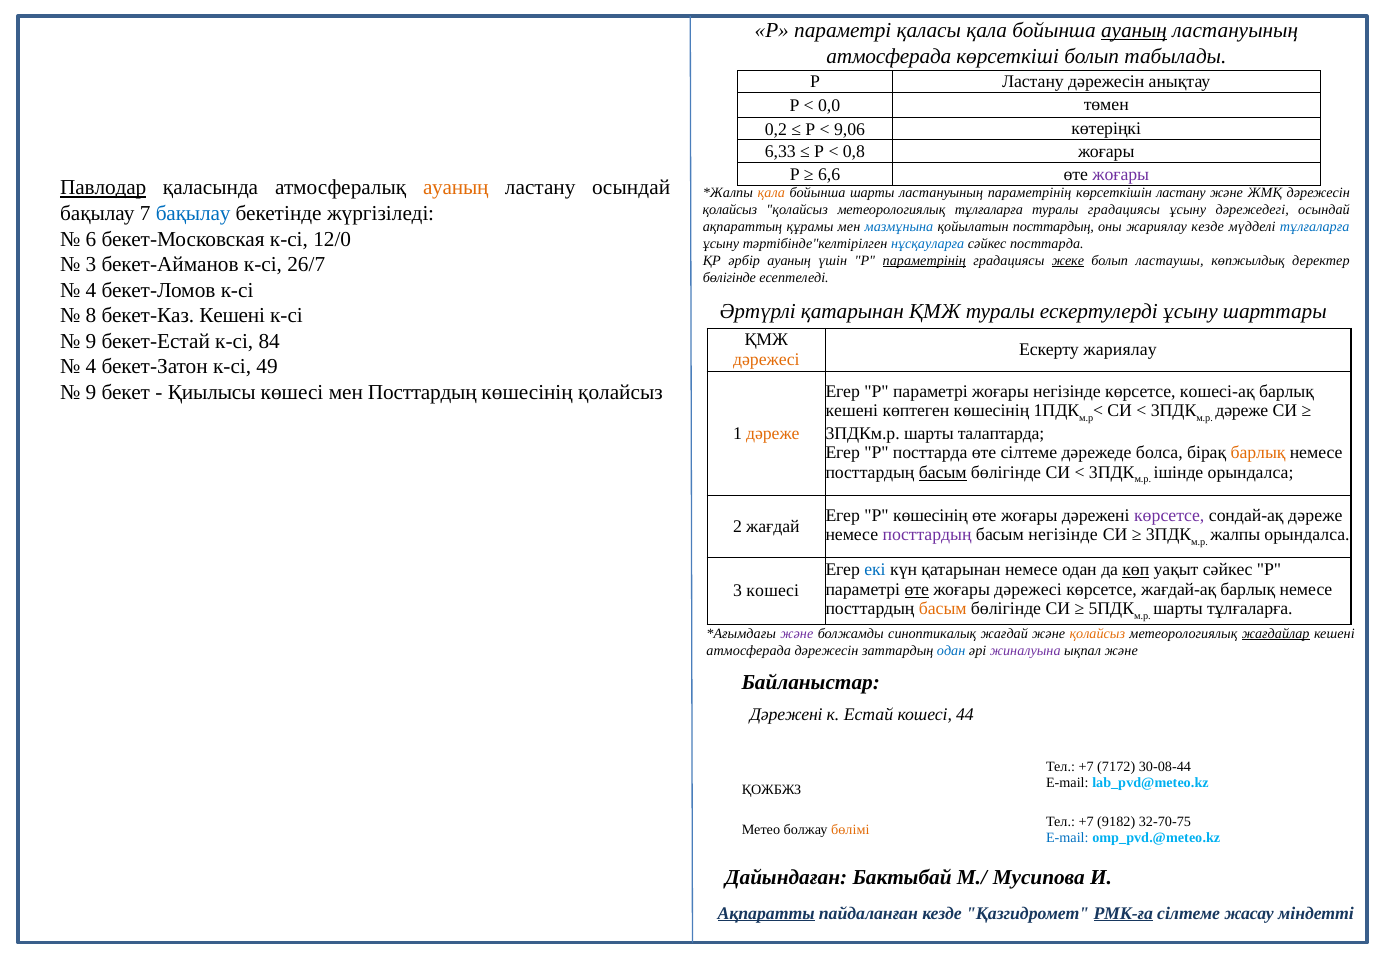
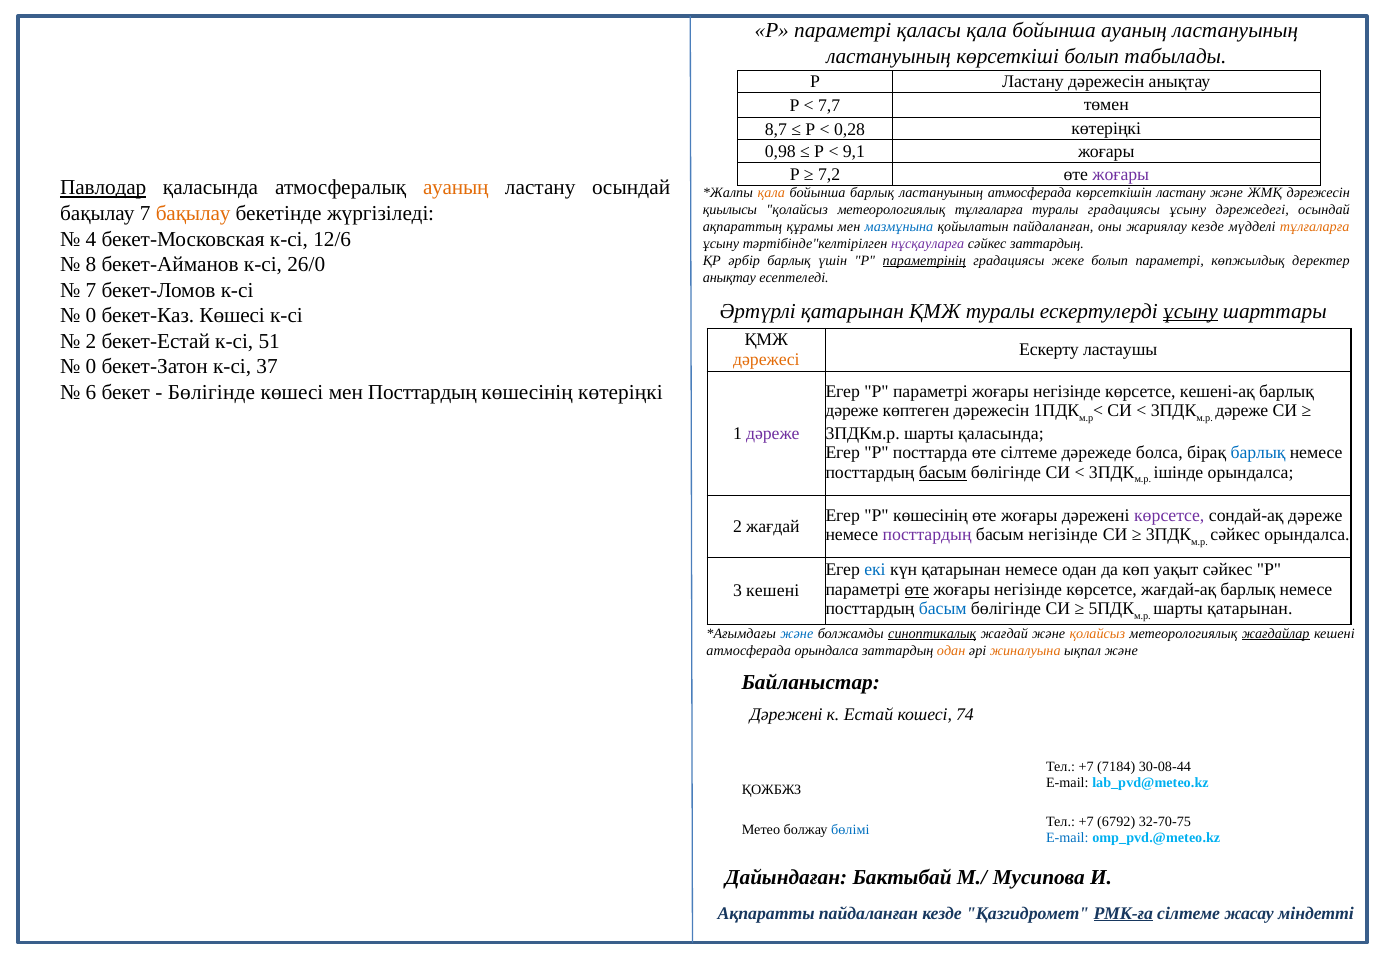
ауаның underline: present -> none (1134, 31)
атмосферада: атмосферада -> ластануының (889, 56)
0,0: 0,0 -> 7,7 (829, 106)
0,2: 0,2 -> 8,7 (776, 129)
9,06: 9,06 -> 0,28 (850, 129)
6,33: 6,33 -> 0,98 (780, 152)
0,8: 0,8 -> 9,1 (854, 152)
6,6: 6,6 -> 7,2 (829, 175)
бойынша шарты: шарты -> барлық (872, 193)
ластануының параметрінің: параметрінің -> атмосферада (1030, 193)
қолайсыз: қолайсыз -> қиылысы (730, 210)
бақылау colour: blue -> orange (193, 213)
қойылатын посттардың: посттардың -> пайдаланған (1053, 227)
тұлғаларға colour: blue -> orange (1315, 227)
6: 6 -> 4 (91, 239)
12/0: 12/0 -> 12/6 (332, 239)
нұсқауларға colour: blue -> purple (928, 244)
сәйкес посттарда: посттарда -> заттардың (1047, 244)
әрбір ауаның: ауаның -> барлық (789, 261)
жеке underline: present -> none (1068, 261)
болып ластаушы: ластаушы -> параметрі (1170, 261)
3: 3 -> 8 (91, 265)
26/7: 26/7 -> 26/0 (306, 265)
бөлігінде: бөлігінде -> анықтау (729, 278)
4: 4 -> 7 (91, 290)
ұсыну underline: none -> present (1190, 311)
8: 8 -> 0 (91, 316)
бекет-Каз Кешені: Кешені -> Көшесі (232, 316)
9: 9 -> 2 (91, 341)
84: 84 -> 51 (269, 341)
Ескерту жариялау: жариялау -> ластаушы (1120, 350)
4: 4 -> 0 (91, 367)
49: 49 -> 37 (267, 367)
9: 9 -> 6 (91, 392)
Қиылысы: Қиылысы -> Бөлігінде (211, 392)
көшесінің қолайсыз: қолайсыз -> көтеріңкі (620, 392)
кошесi-ақ: кошесi-ақ -> кешені-ақ (1217, 391)
кешені: кешені -> дәреже (852, 411)
көптеген көшесінің: көшесінің -> дәрежесін (992, 411)
дәреже colour: orange -> purple (773, 433)
шарты талаптарда: талаптарда -> қаласында (1001, 433)
барлық colour: orange -> blue (1258, 453)
жалпы: жалпы -> сәйкес (1235, 535)
көп underline: present -> none (1136, 570)
дәрежесі: дәрежесі -> негізінде (1028, 589)
3 кошесi: кошесi -> кешені (773, 591)
басым colour: orange -> blue (943, 609)
шарты тұлғаларға: тұлғаларға -> қатарынан (1250, 609)
және colour: purple -> blue (797, 633)
синоптикалық underline: none -> present (932, 633)
атмосферада дәрежесін: дәрежесін -> орындалса (827, 650)
одан colour: blue -> orange (951, 650)
жиналуына colour: purple -> orange (1025, 650)
44: 44 -> 74 (965, 714)
7172: 7172 -> 7184 (1116, 767)
9182: 9182 -> 6792 (1116, 822)
бөлімі colour: orange -> blue (850, 830)
Ақпаратты underline: present -> none (766, 913)
